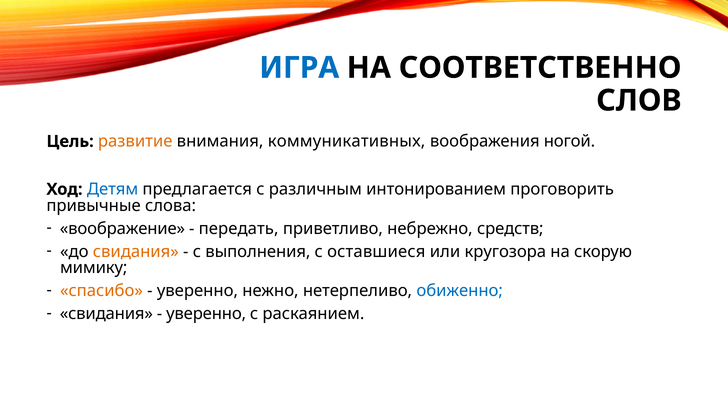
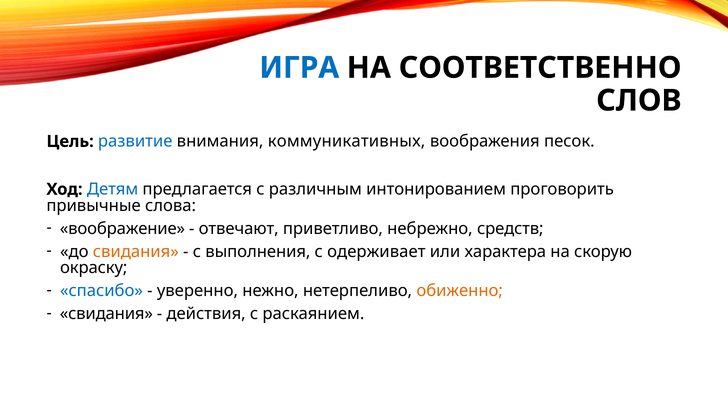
развитие colour: orange -> blue (135, 141)
ногой: ногой -> песок (569, 141)
передать: передать -> отвечают (239, 228)
оставшиеся: оставшиеся -> одерживает (376, 251)
кругозора: кругозора -> характера (505, 251)
мимику: мимику -> окраску (94, 268)
спасибо colour: orange -> blue (101, 291)
обиженно colour: blue -> orange (460, 291)
уверенно: уверенно -> действия (206, 314)
